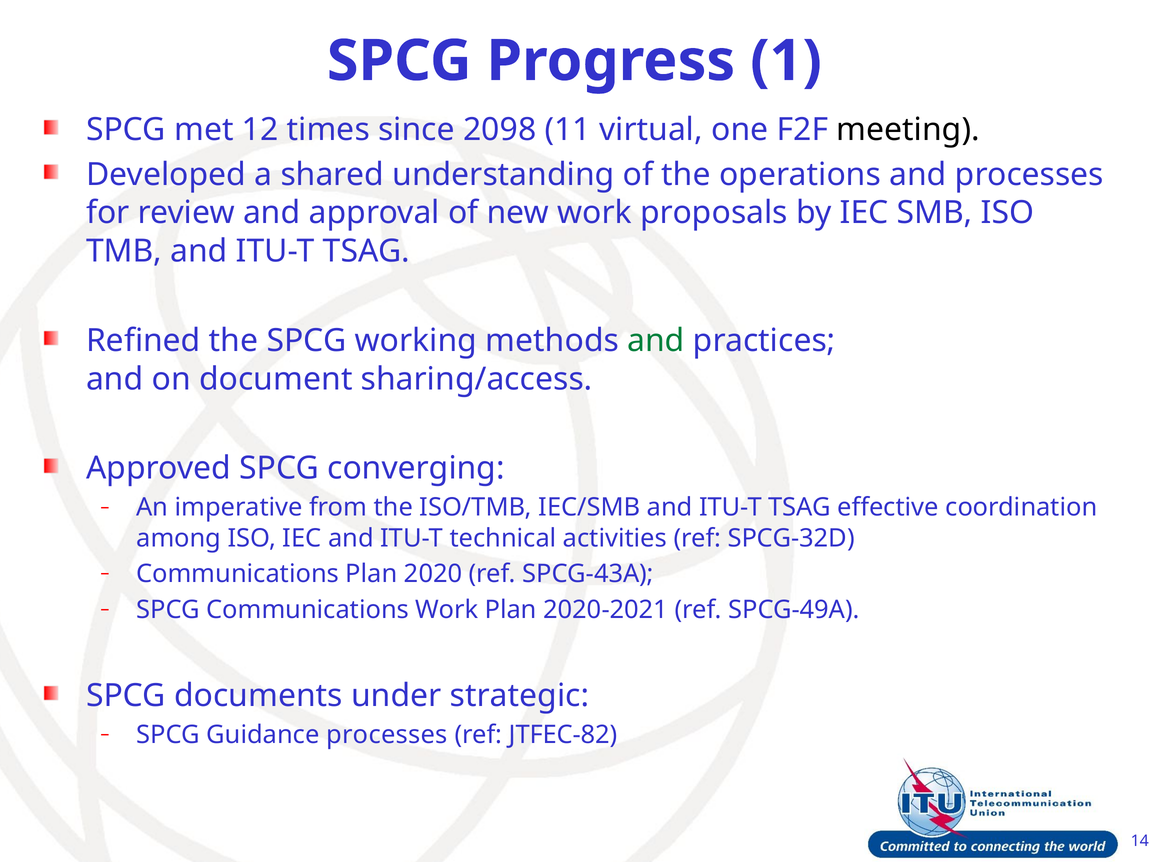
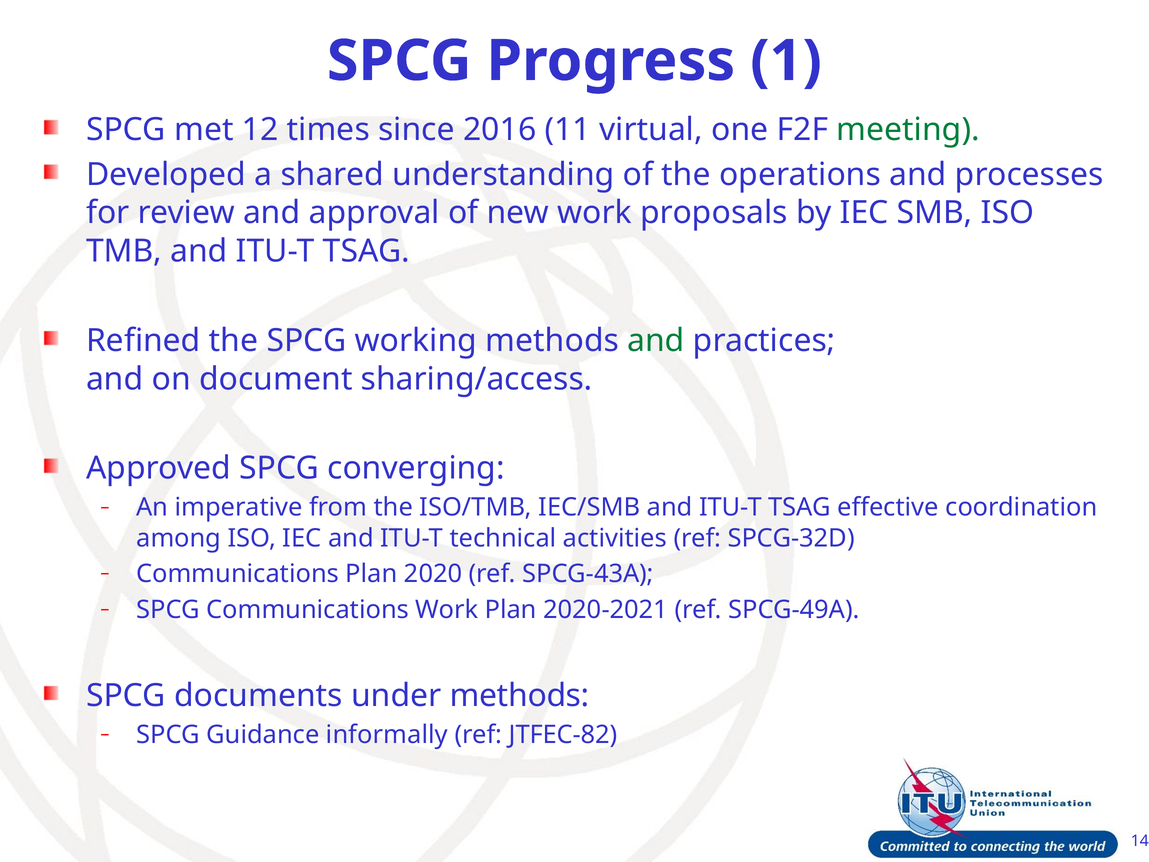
2098: 2098 -> 2016 (500, 130)
meeting colour: black -> green (908, 130)
under strategic: strategic -> methods (520, 696)
Guidance processes: processes -> informally (387, 735)
